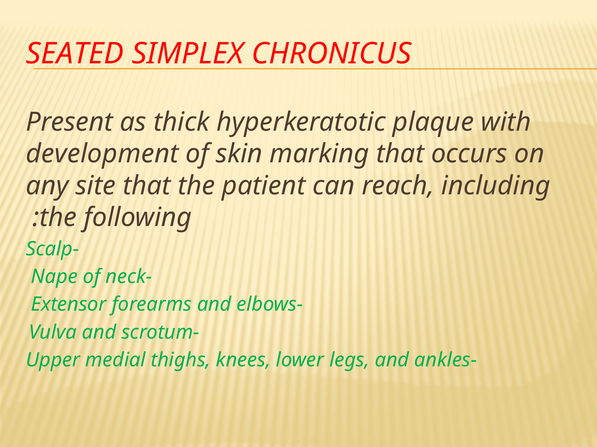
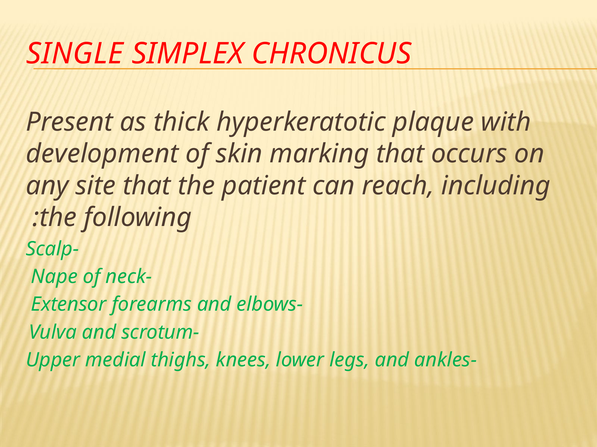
SEATED: SEATED -> SINGLE (75, 54)
